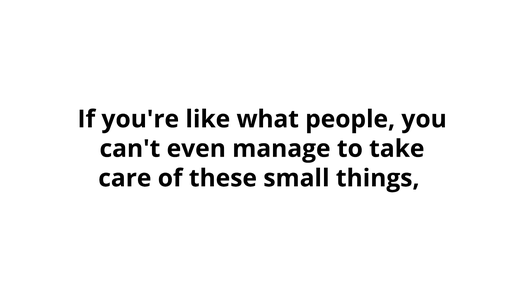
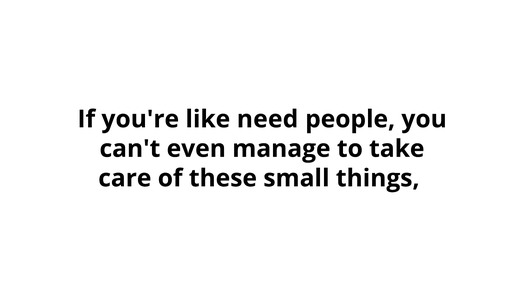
what: what -> need (268, 119)
